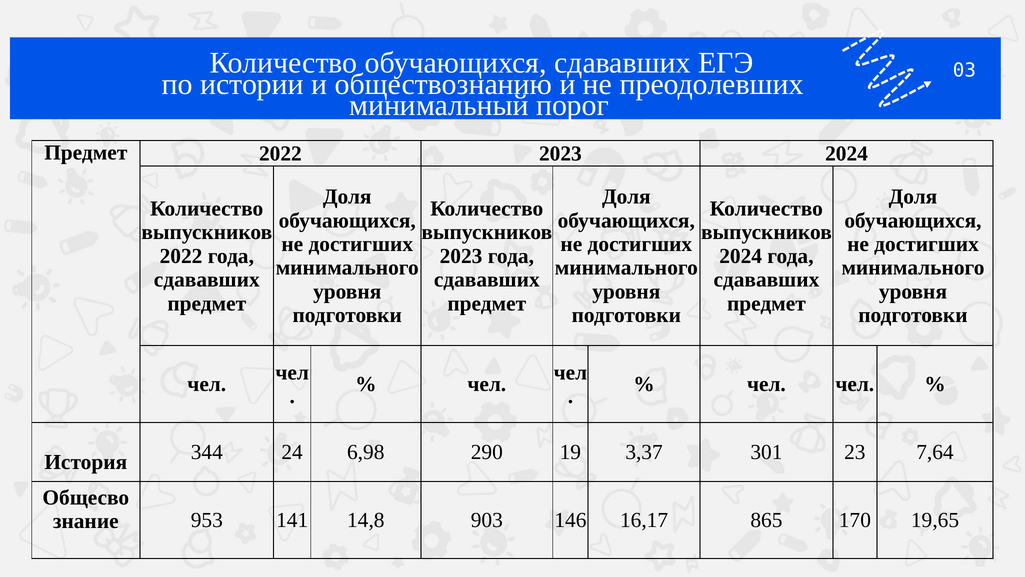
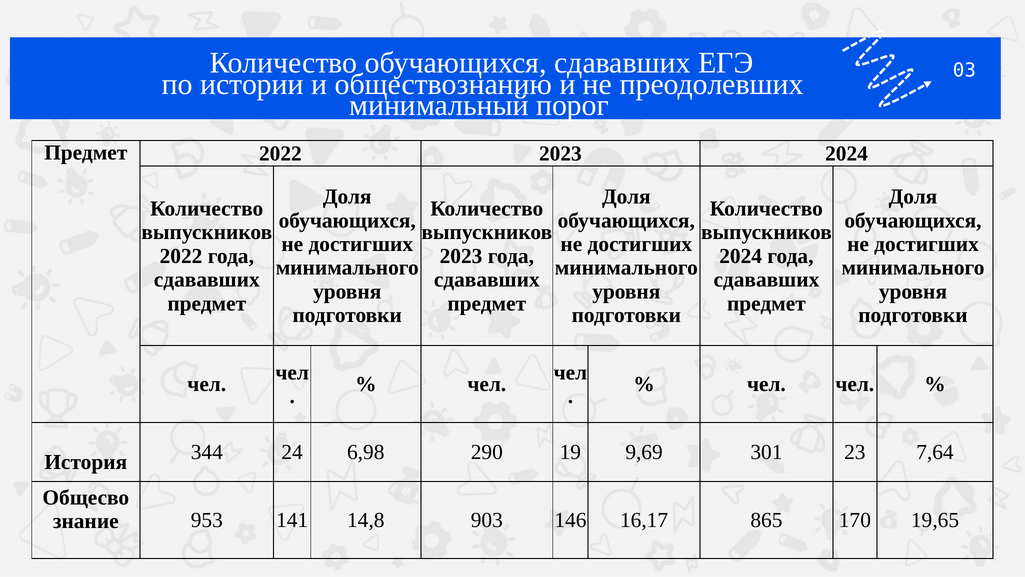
3,37: 3,37 -> 9,69 (644, 452)
